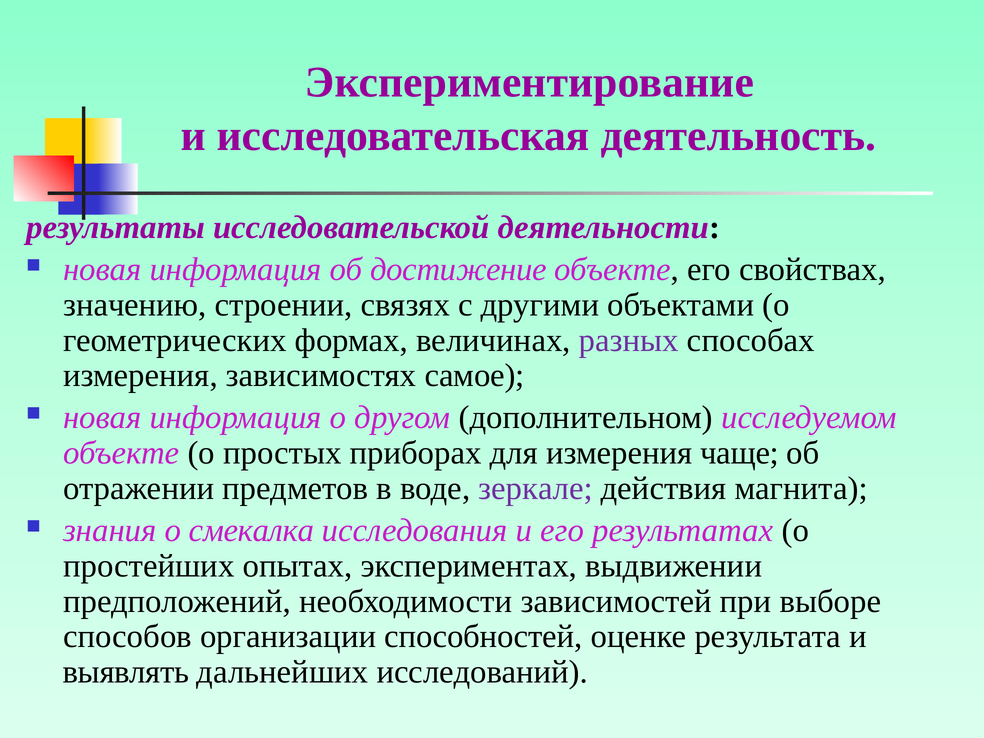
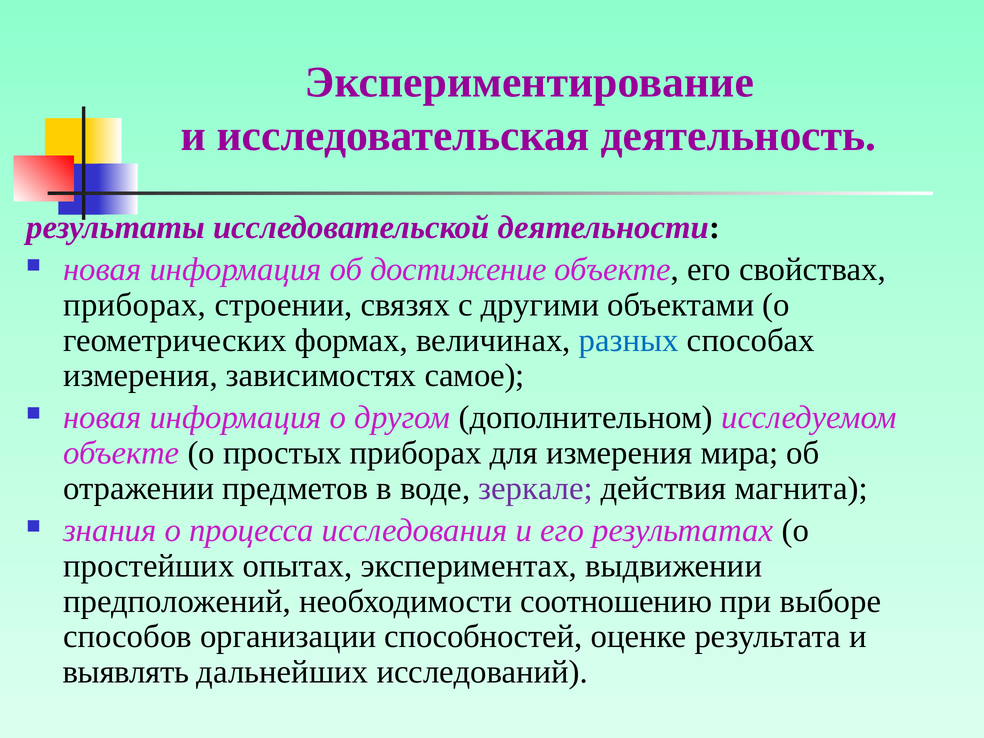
значению: значению -> приборах (135, 305)
разных colour: purple -> blue (629, 340)
чаще: чаще -> мира (739, 453)
смекалка: смекалка -> процесса (251, 530)
зависимостей: зависимостей -> соотношению (616, 601)
